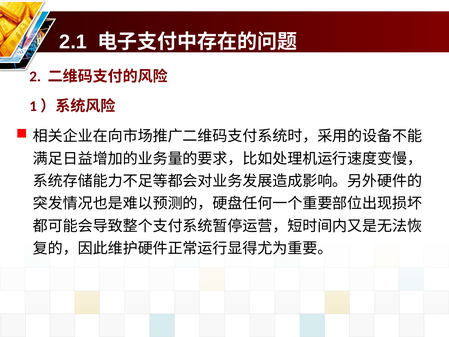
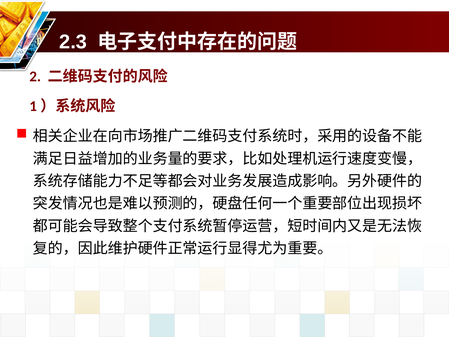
2.1: 2.1 -> 2.3 (73, 42)
